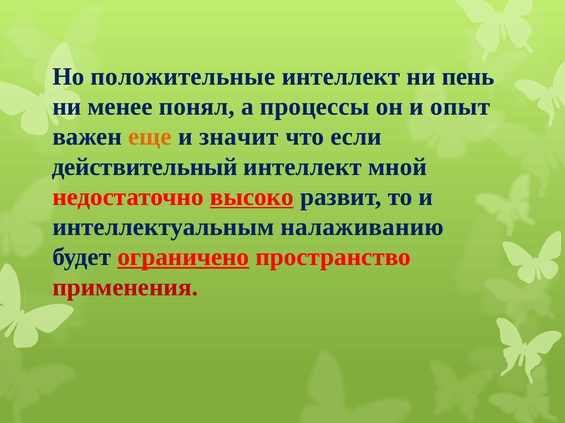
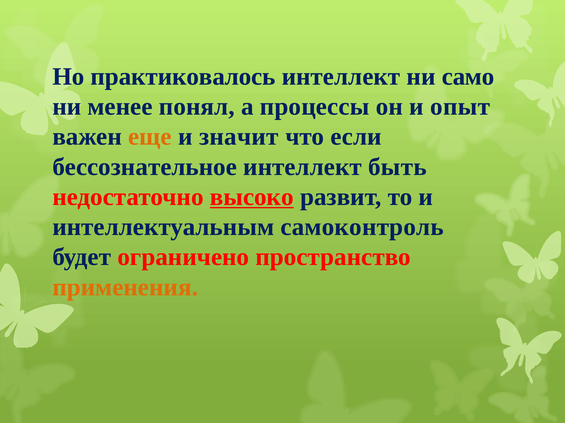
положительные: положительные -> практиковалось (183, 77)
пень: пень -> само (468, 77)
действительный: действительный -> бессознательное (145, 167)
мной: мной -> быть (397, 167)
налаживанию: налаживанию -> самоконтроль (362, 227)
ограничено underline: present -> none (183, 257)
применения colour: red -> orange (125, 288)
